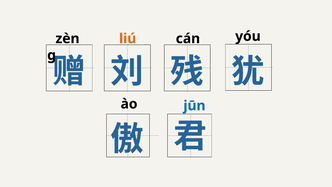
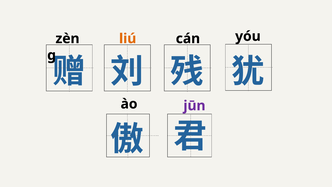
jūn colour: blue -> purple (194, 106)
